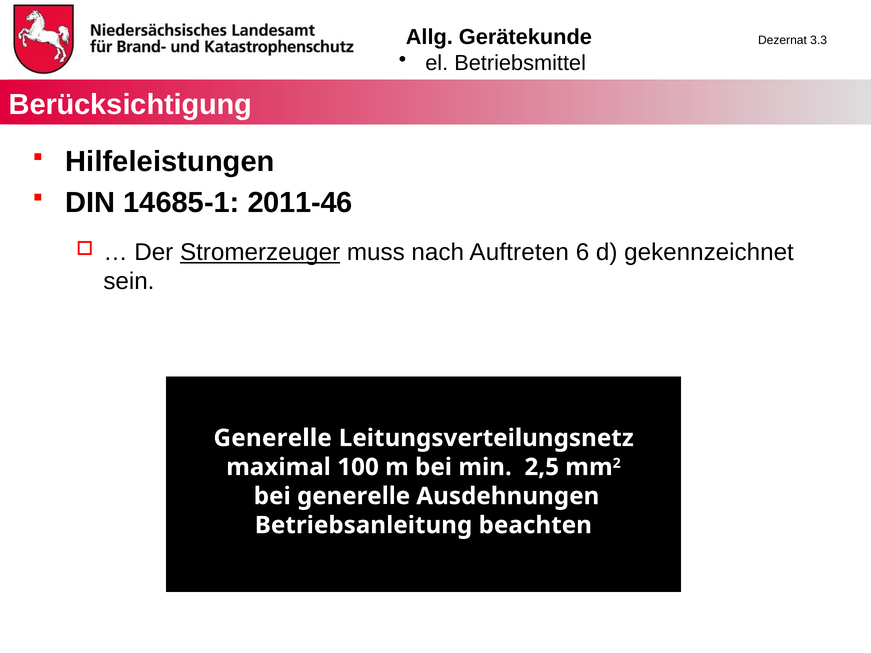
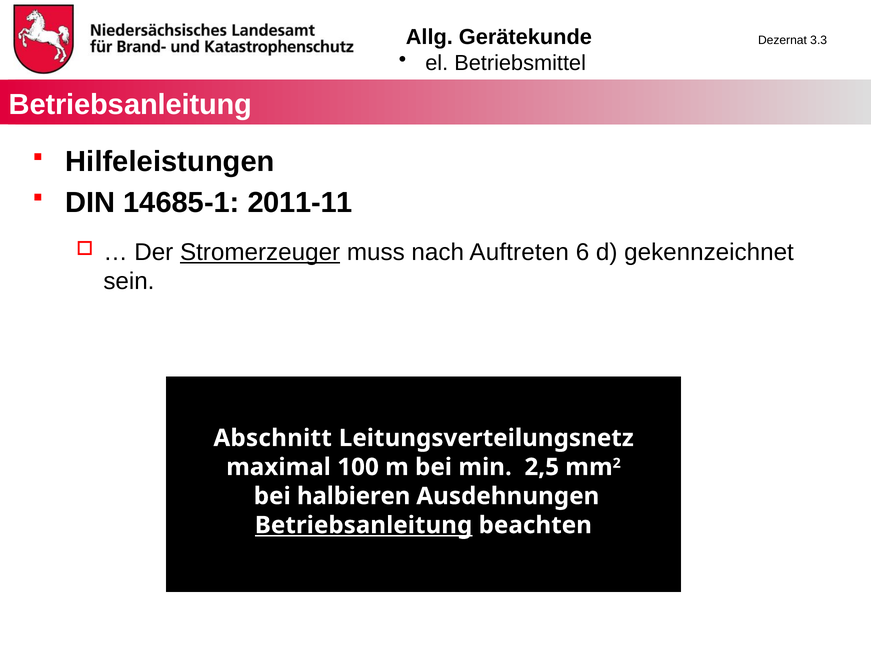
Berücksichtigung: Berücksichtigung -> Betriebsanleitung (130, 105)
2011-46: 2011-46 -> 2011-11 (300, 203)
Generelle: Generelle -> Abschnitt (273, 438)
bei generelle: generelle -> halbieren (354, 496)
Betriebsanleitung underline: none -> present (364, 525)
